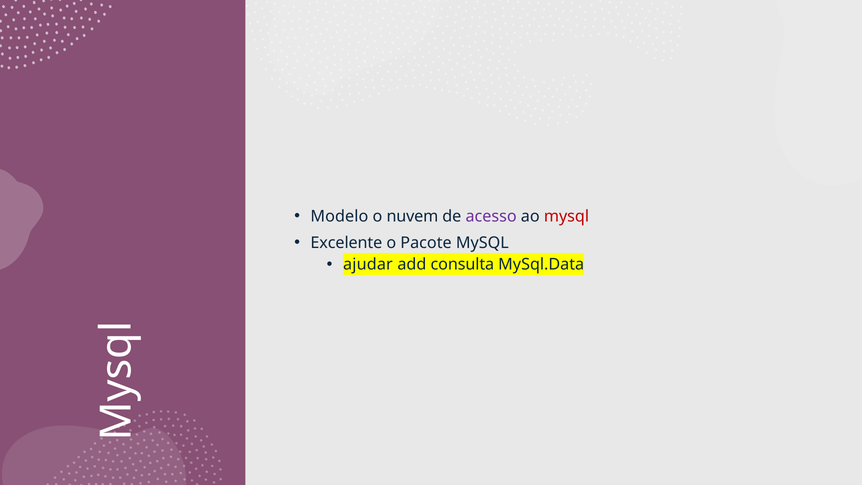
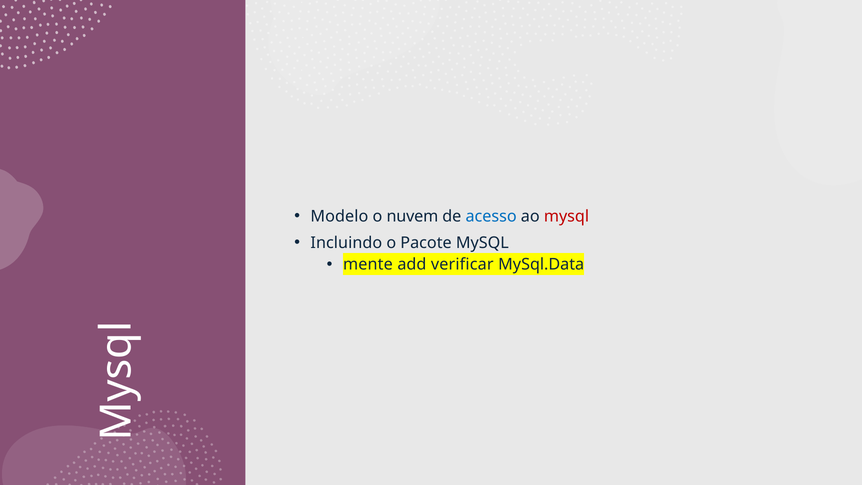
acesso colour: purple -> blue (491, 216)
Excelente: Excelente -> Incluindo (346, 243)
ajudar: ajudar -> mente (368, 265)
consulta: consulta -> verificar (462, 265)
